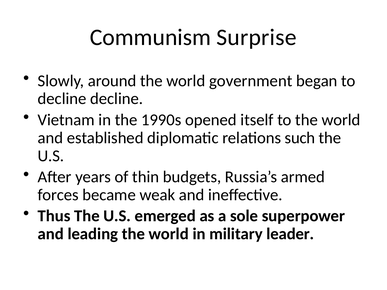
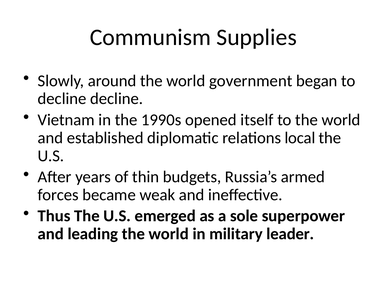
Surprise: Surprise -> Supplies (257, 37)
such: such -> local (300, 138)
